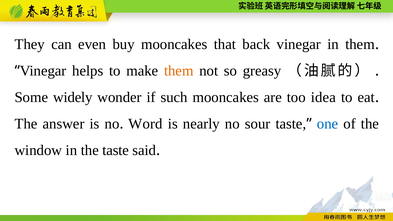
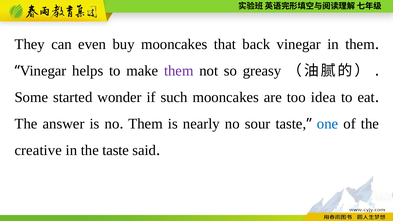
them colour: orange -> purple (179, 71)
widely: widely -> started (73, 97)
Word: Word -> Them (146, 124)
window: window -> creative (38, 150)
